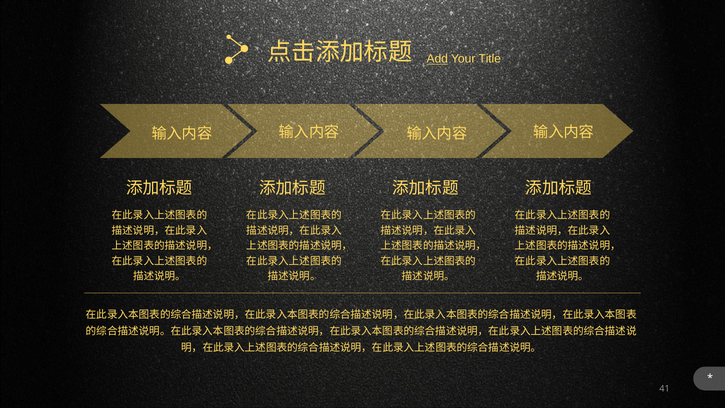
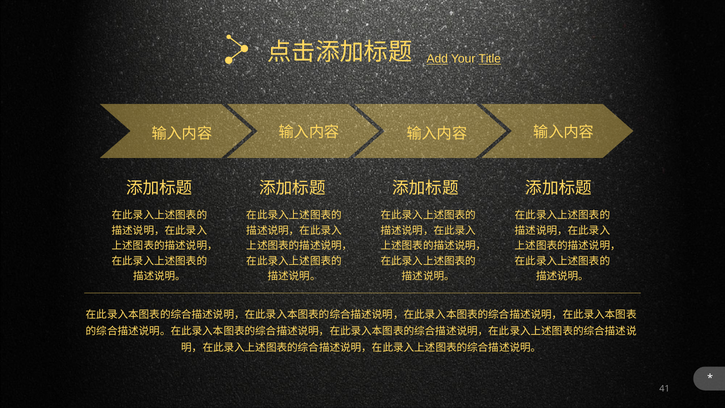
Title underline: none -> present (490, 59)
